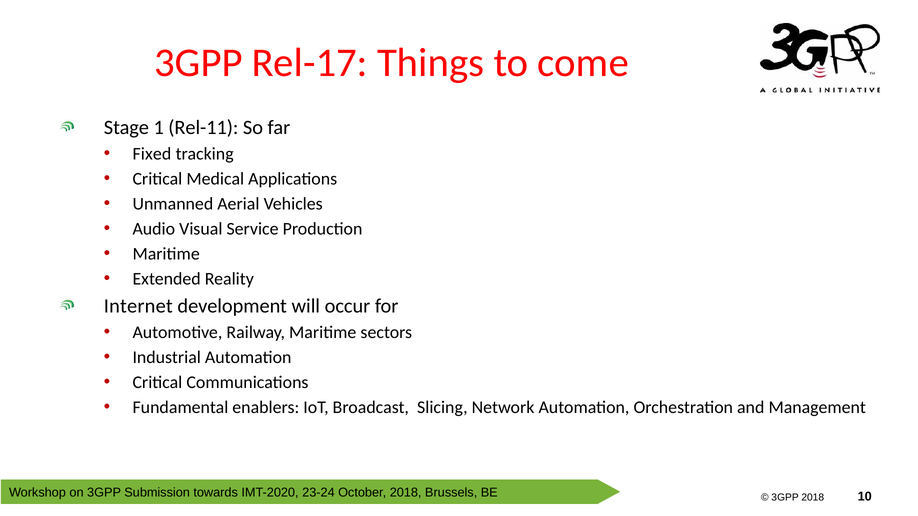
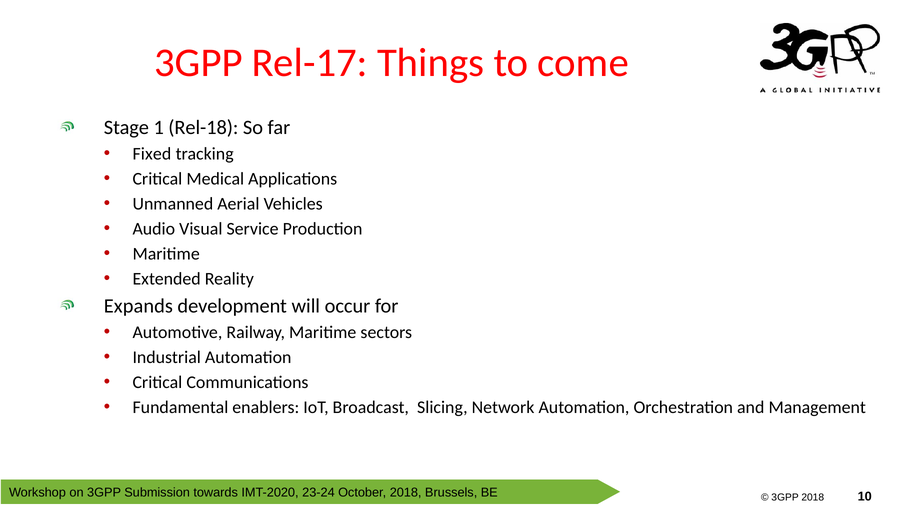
Rel-11: Rel-11 -> Rel-18 (203, 128)
Internet: Internet -> Expands (138, 306)
